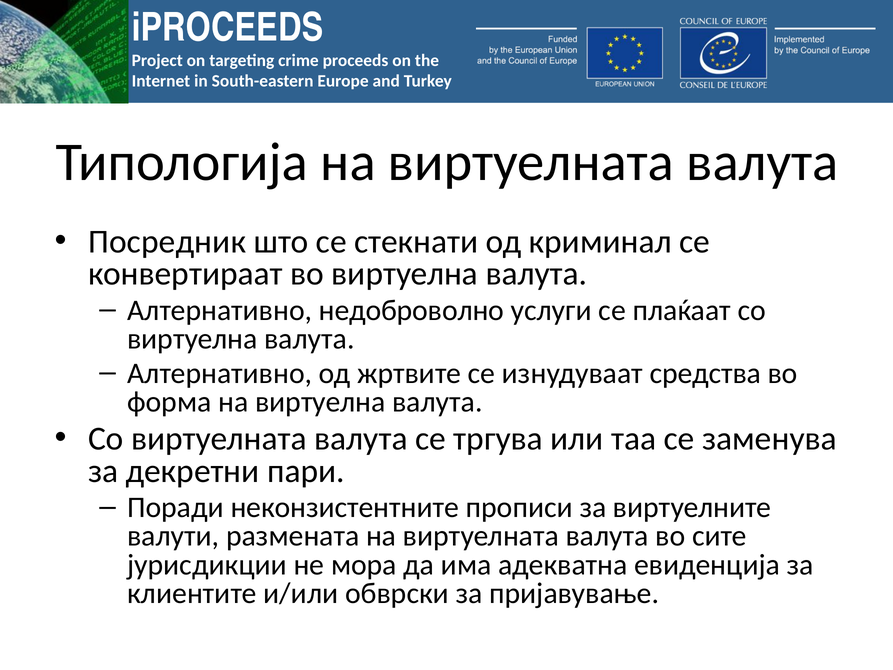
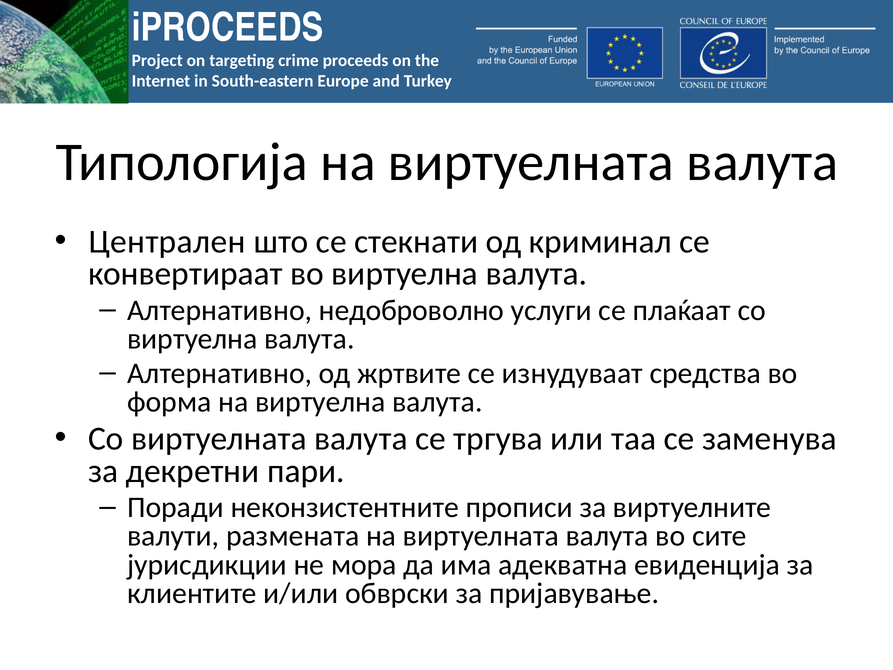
Посредник: Посредник -> Централен (167, 241)
